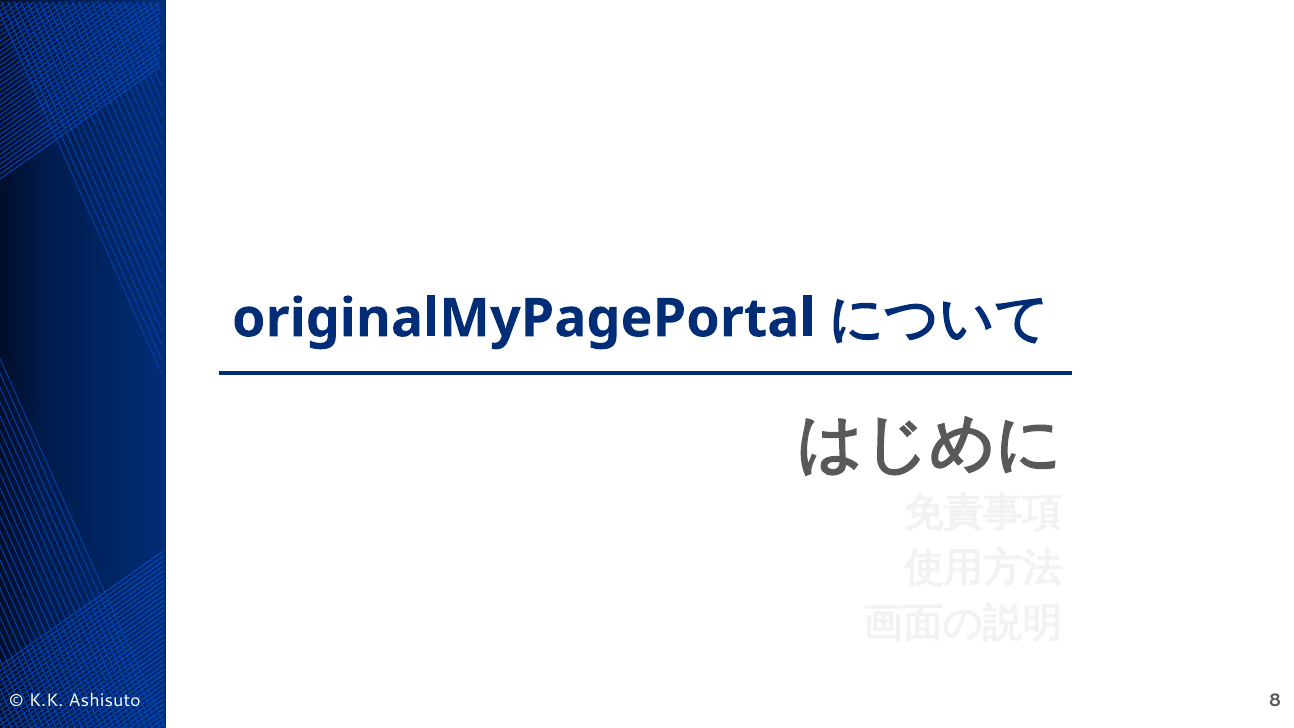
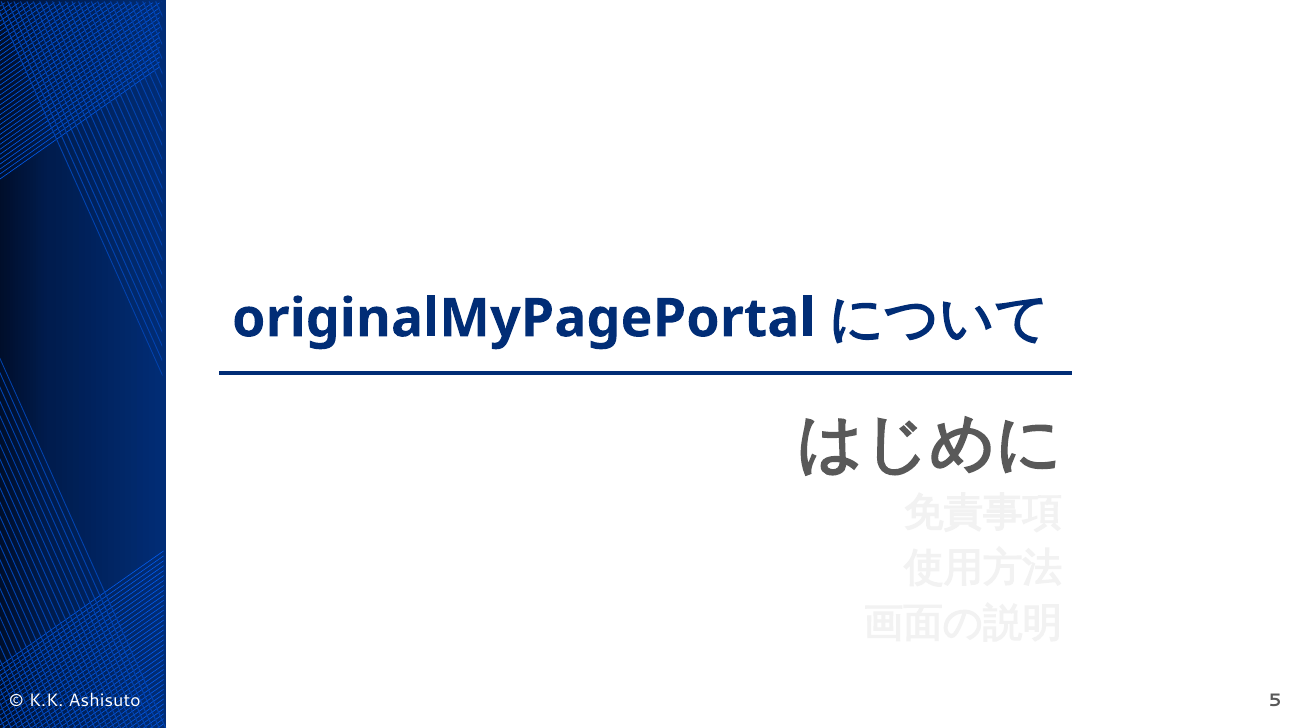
8: 8 -> 5 (1275, 700)
